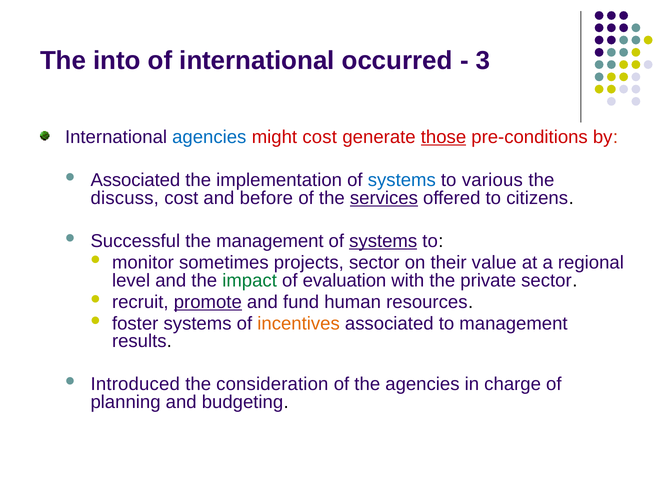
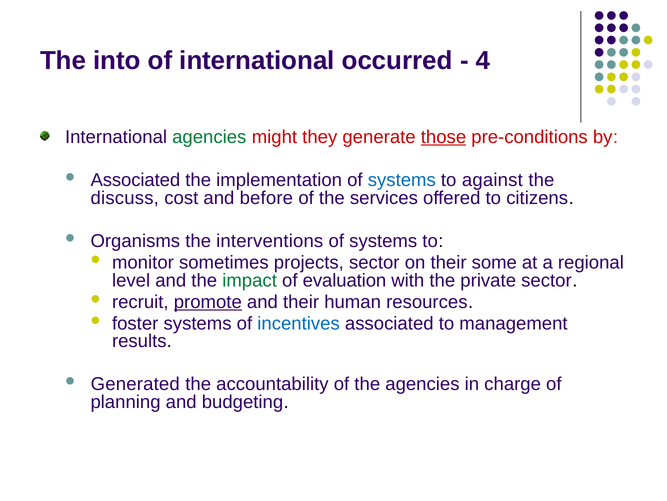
3: 3 -> 4 (483, 61)
agencies colour: blue -> green (209, 137)
might cost: cost -> they (320, 137)
various: various -> against (492, 180)
services underline: present -> none (384, 198)
Successful: Successful -> Organisms (135, 241)
the management: management -> interventions (270, 241)
systems underline: present -> none (383, 241)
value: value -> some (494, 262)
and fund: fund -> their (301, 301)
incentives colour: orange -> blue (299, 323)
Introduced: Introduced -> Generated (135, 384)
consideration: consideration -> accountability (272, 384)
